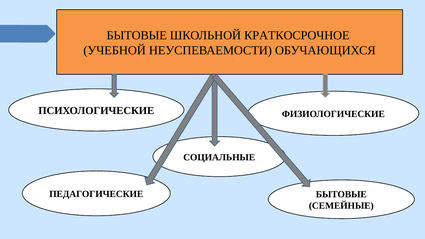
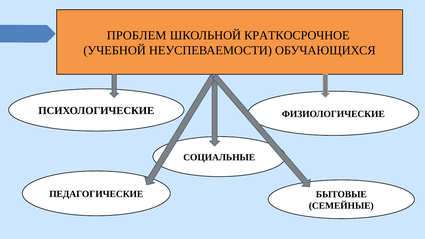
БЫТОВЫЕ: БЫТОВЫЕ -> ПРОБЛЕМ (137, 35)
